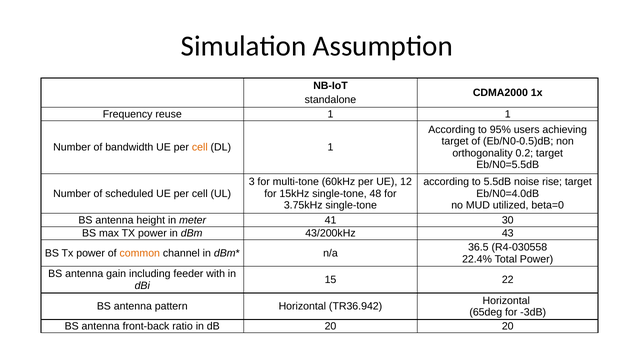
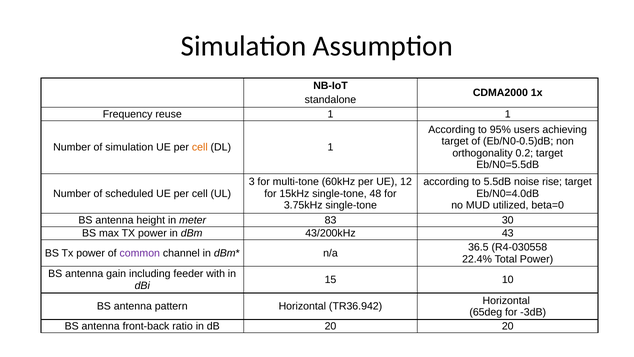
of bandwidth: bandwidth -> simulation (129, 147)
41: 41 -> 83 (331, 220)
common colour: orange -> purple (140, 253)
22: 22 -> 10 (508, 280)
